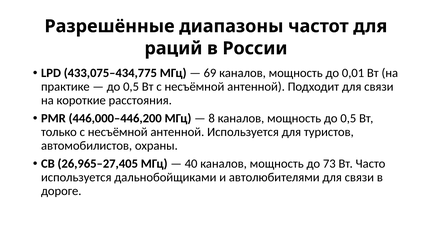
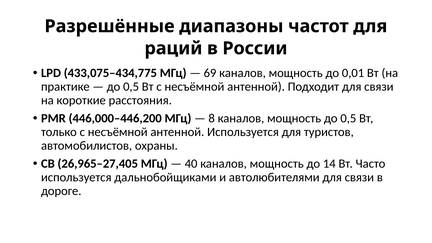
73: 73 -> 14 (329, 164)
